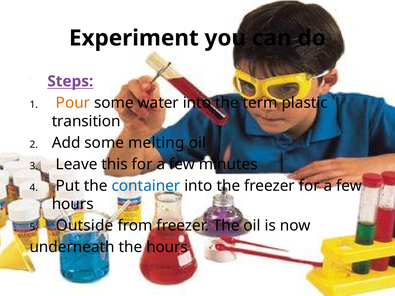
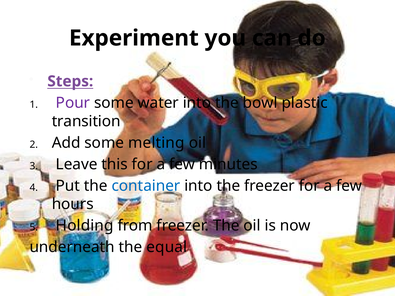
Pour colour: orange -> purple (73, 103)
term: term -> bowl (260, 103)
Outside: Outside -> Holding (85, 226)
the hours: hours -> equal (167, 247)
